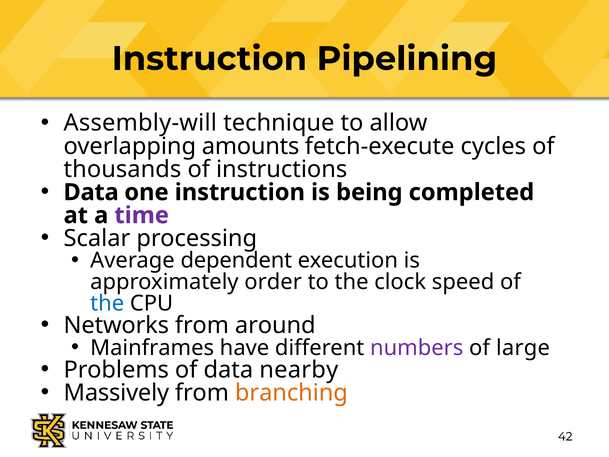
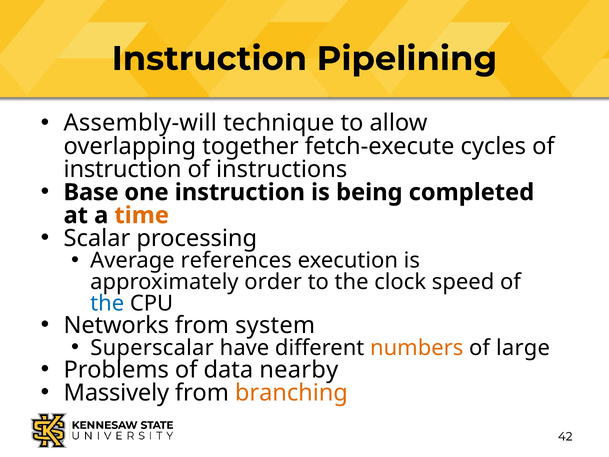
amounts: amounts -> together (251, 146)
thousands: thousands -> instruction (123, 169)
Data: Data -> Base (91, 192)
time colour: purple -> orange (142, 215)
dependent: dependent -> references (236, 261)
around: around -> system (275, 325)
Mainframes: Mainframes -> Superscalar (152, 348)
numbers colour: purple -> orange (417, 348)
